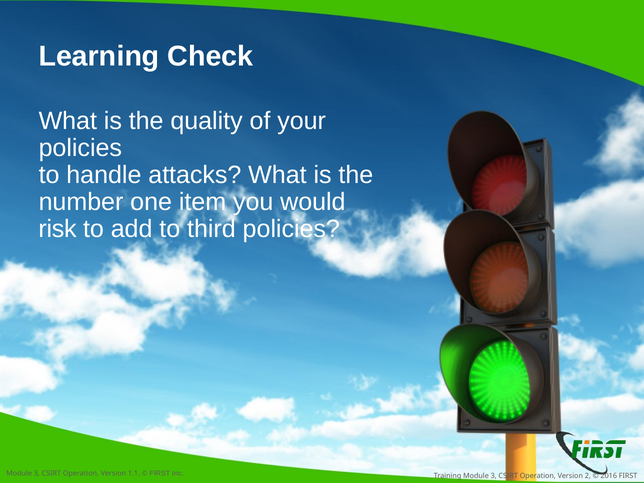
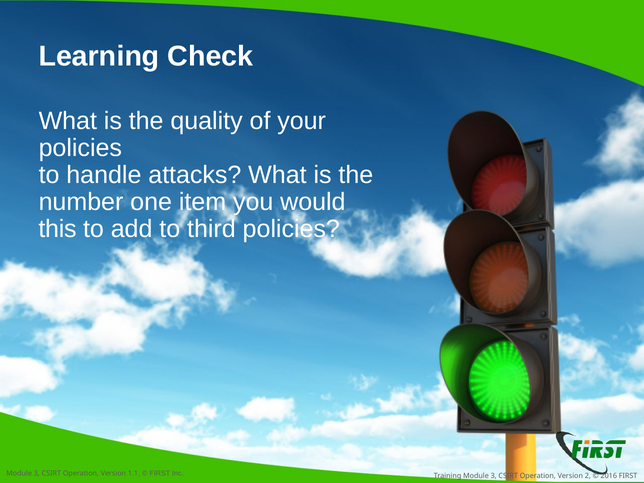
risk: risk -> this (58, 229)
